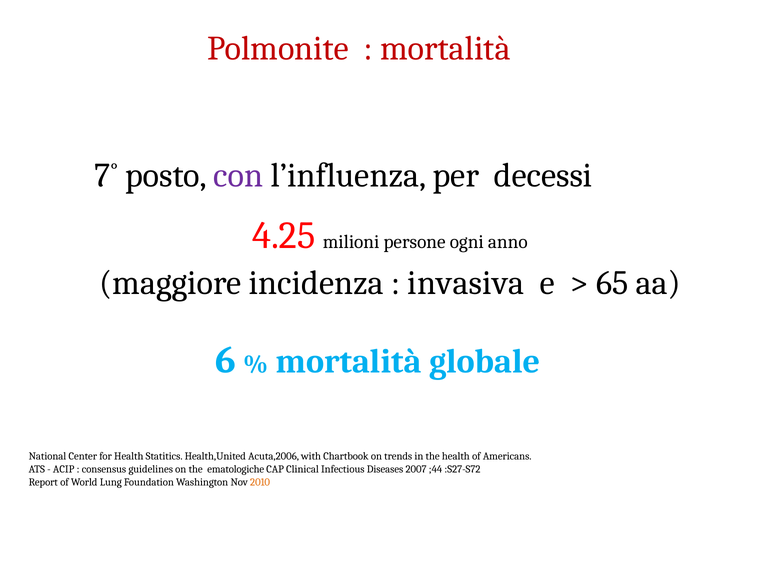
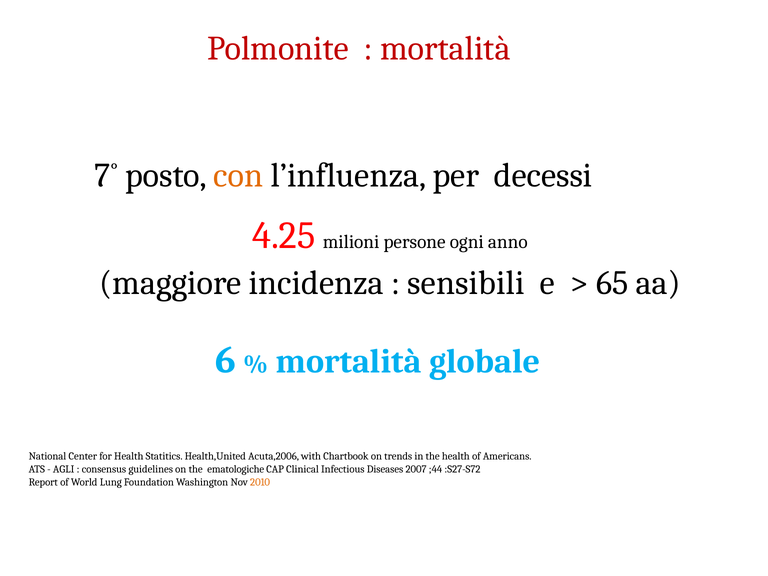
con colour: purple -> orange (238, 176)
invasiva: invasiva -> sensibili (466, 283)
ACIP: ACIP -> AGLI (64, 469)
